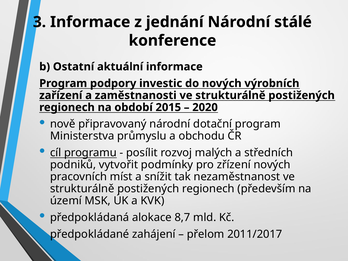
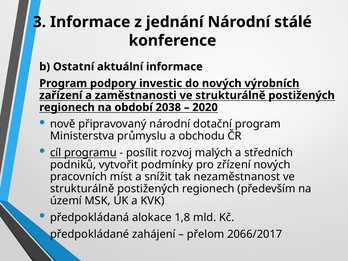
2015: 2015 -> 2038 (168, 107)
8,7: 8,7 -> 1,8 (182, 217)
2011/2017: 2011/2017 -> 2066/2017 (255, 234)
